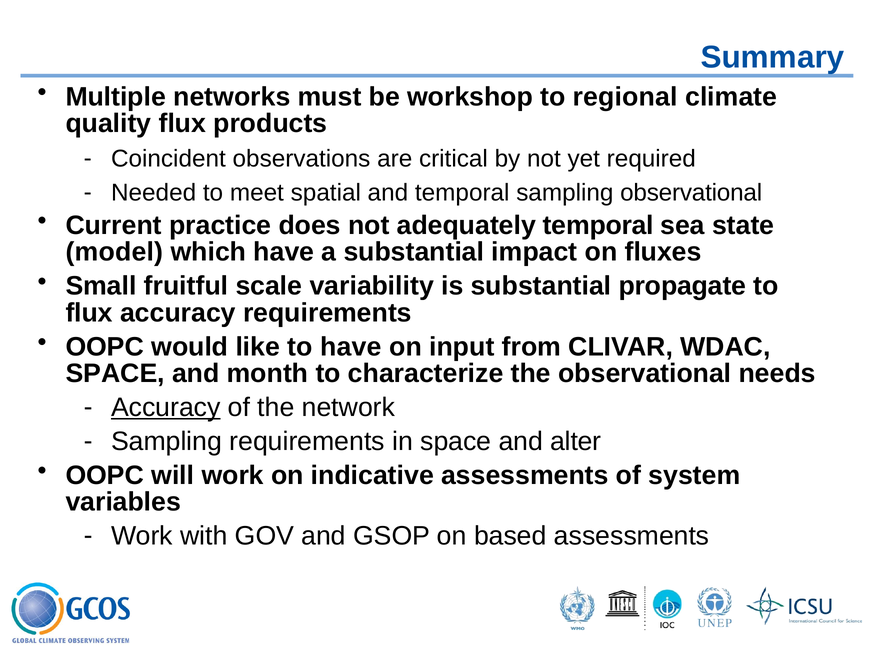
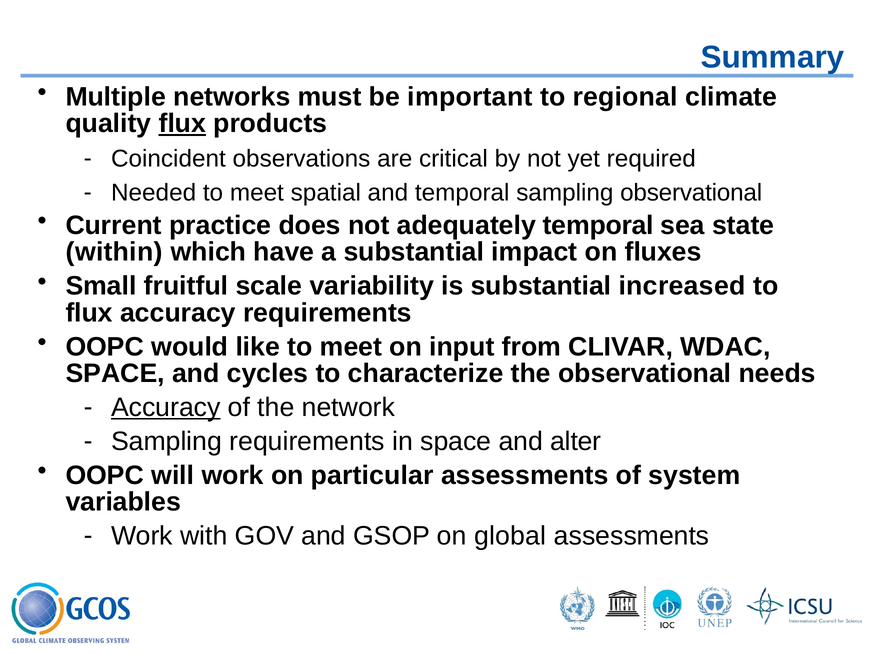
workshop: workshop -> important (470, 97)
flux underline: none -> present (182, 124)
model: model -> within (114, 252)
propagate: propagate -> increased (682, 286)
like to have: have -> meet (351, 347)
month: month -> cycles (267, 374)
indicative: indicative -> particular (372, 476)
based: based -> global (510, 536)
